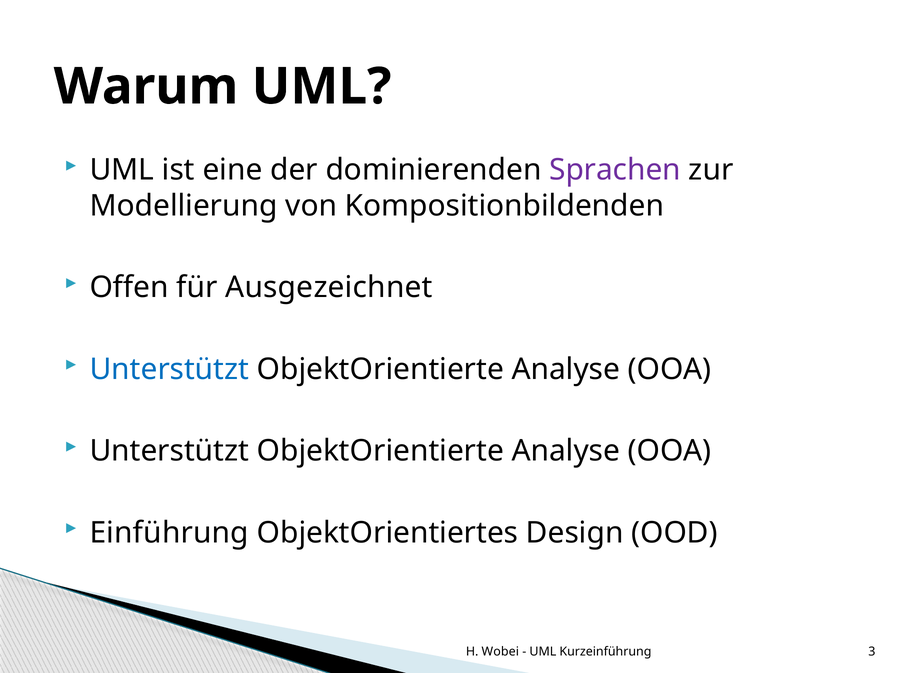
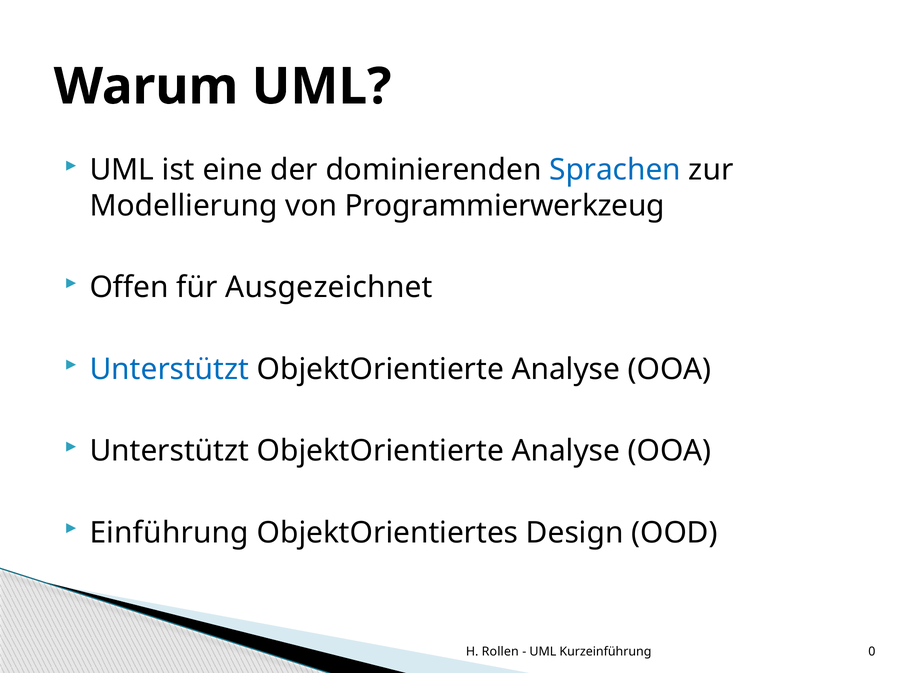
Sprachen colour: purple -> blue (615, 170)
Kompositionbildenden: Kompositionbildenden -> Programmierwerkzeug (505, 206)
Wobei: Wobei -> Rollen (500, 651)
3: 3 -> 0 (872, 651)
